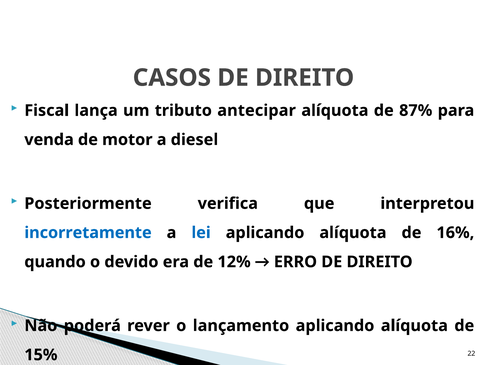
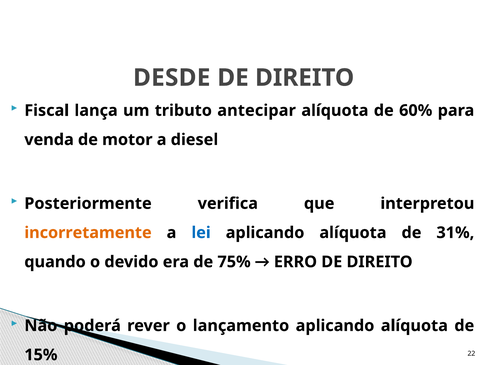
CASOS: CASOS -> DESDE (172, 78)
87%: 87% -> 60% (416, 111)
incorretamente colour: blue -> orange (88, 233)
16%: 16% -> 31% (455, 233)
12%: 12% -> 75% (234, 262)
